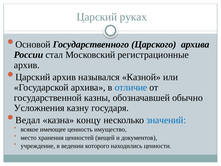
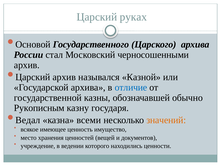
регистрационные: регистрационные -> черносошенными (153, 55)
Усложнения: Усложнения -> Рукописным (39, 108)
концу: концу -> всеми (89, 120)
значений colour: blue -> orange (166, 120)
